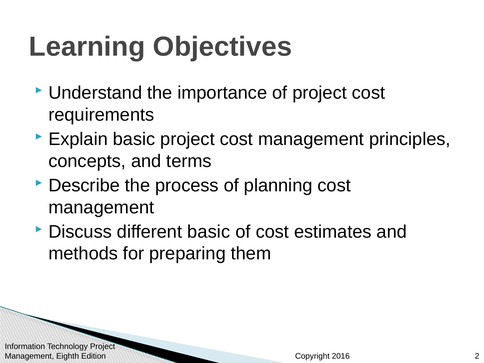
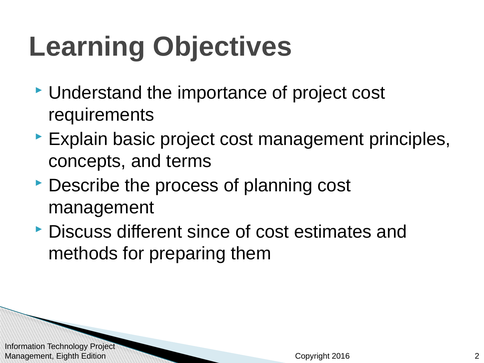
different basic: basic -> since (209, 232)
